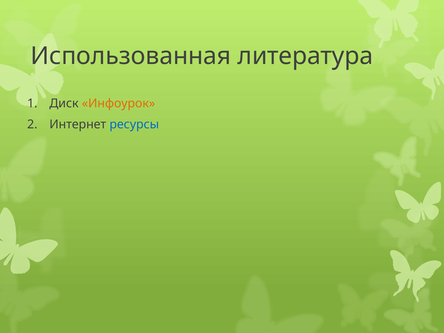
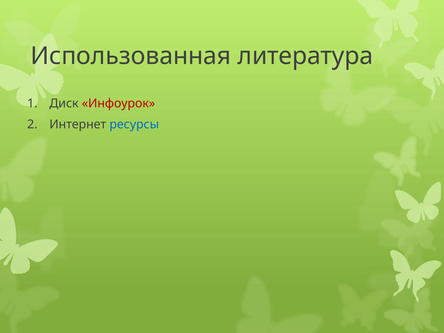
Инфоурок colour: orange -> red (118, 104)
